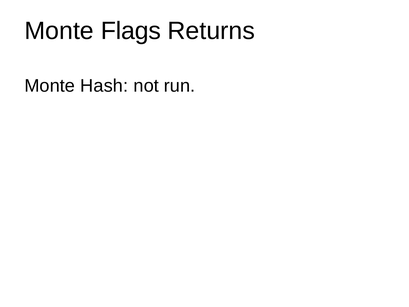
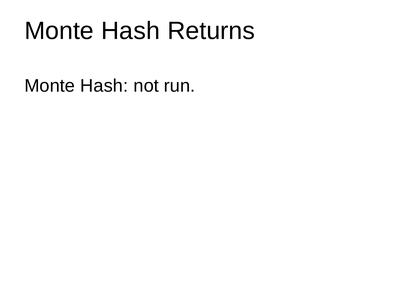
Flags: Flags -> Hash (131, 31)
